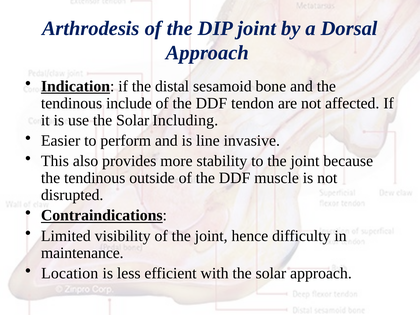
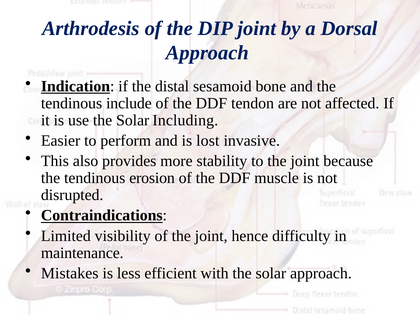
line: line -> lost (208, 141)
outside: outside -> erosion (152, 178)
Location: Location -> Mistakes (70, 273)
